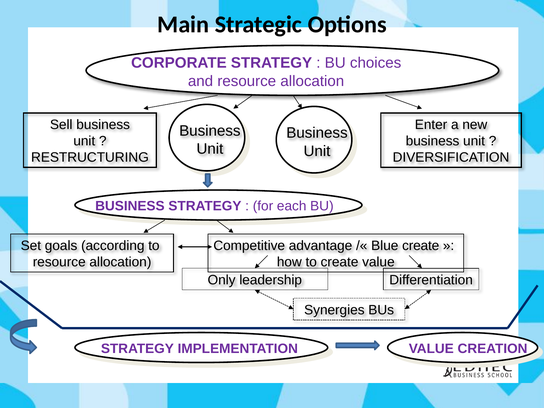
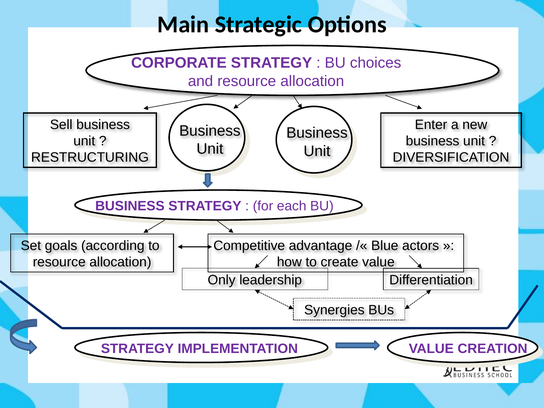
Blue create: create -> actors (421, 246)
